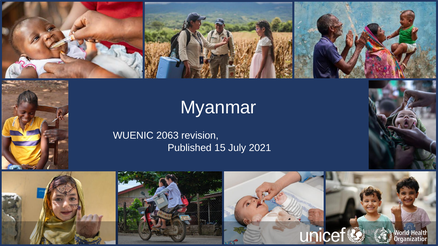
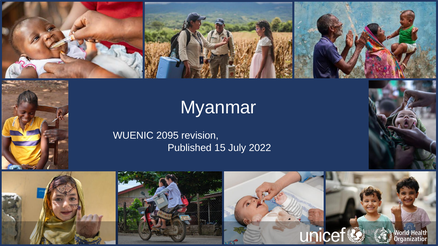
2063: 2063 -> 2095 (167, 136)
2021: 2021 -> 2022 (260, 148)
